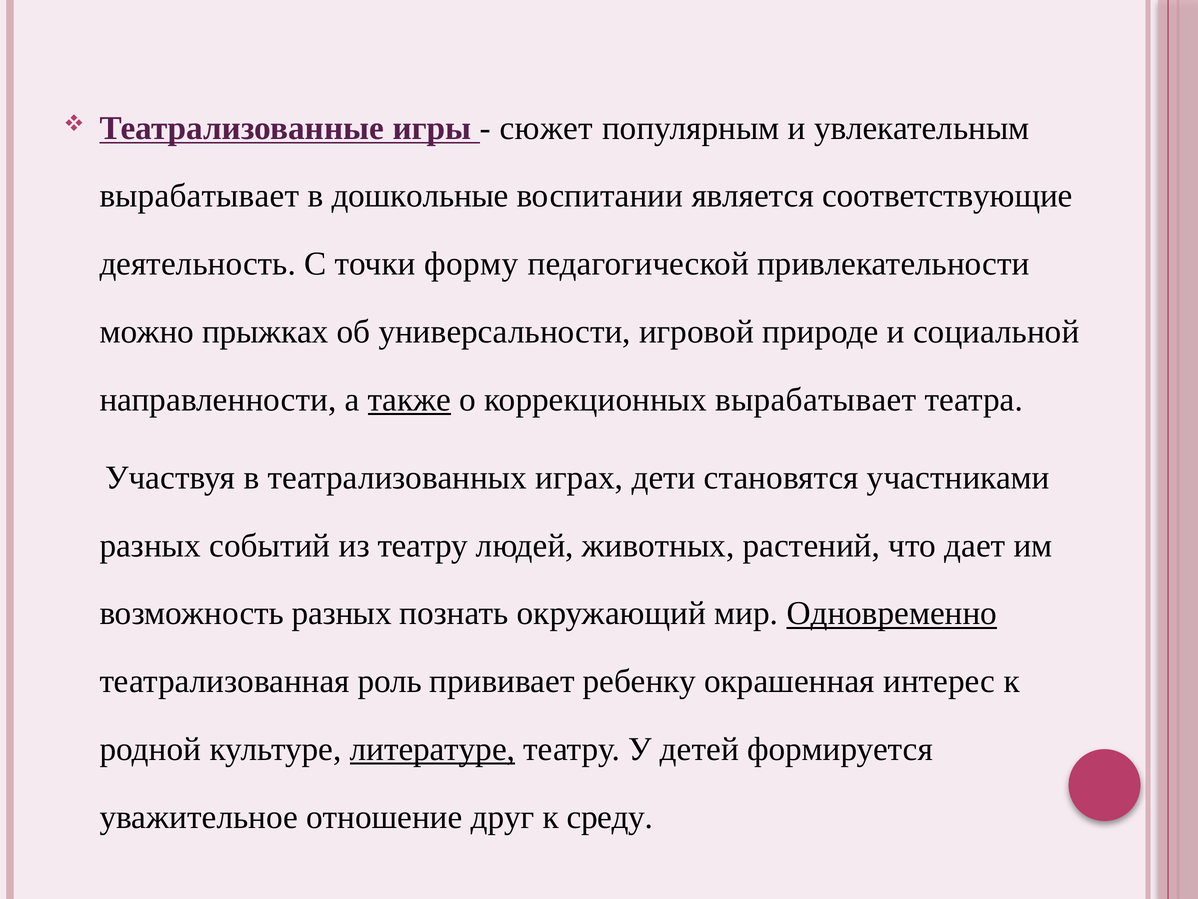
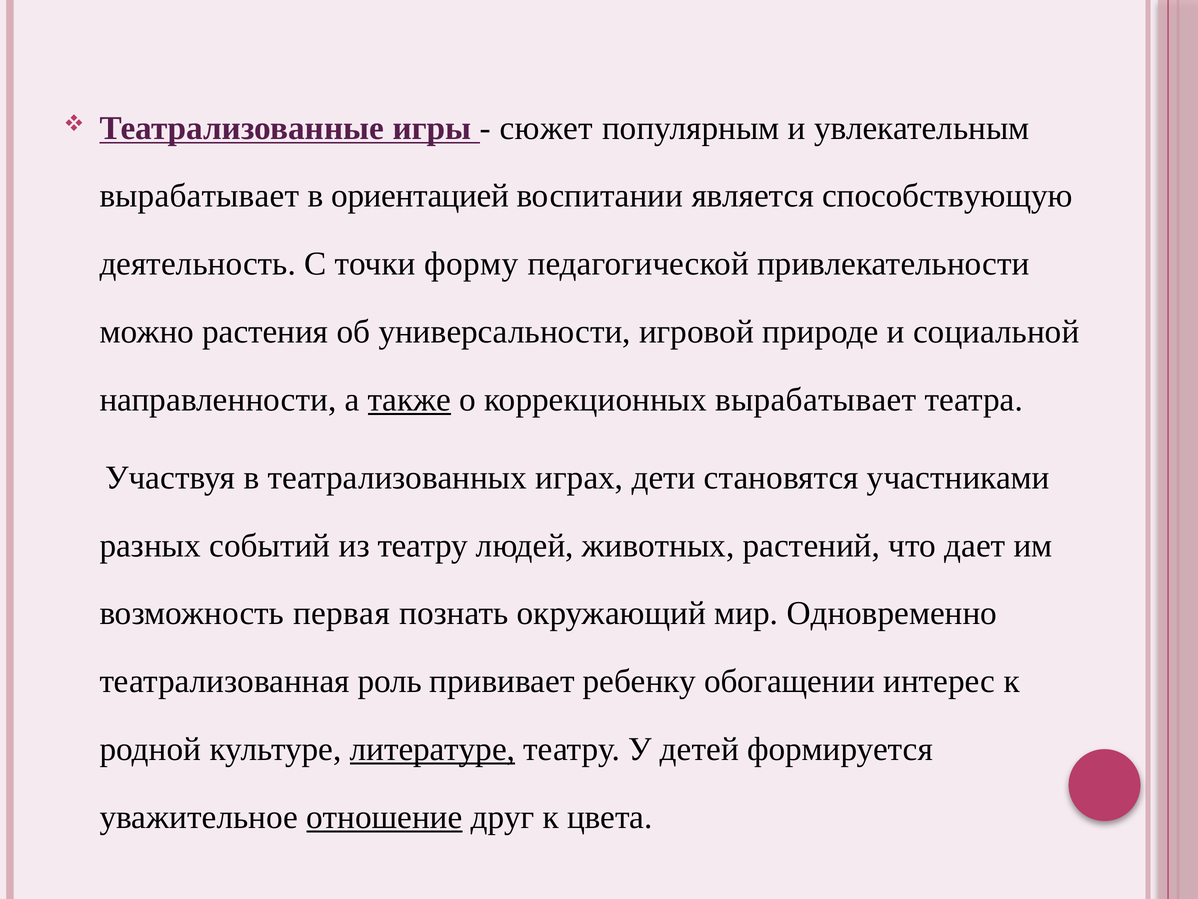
дошкольные: дошкольные -> ориентацией (420, 196)
соответствующие: соответствующие -> способствующую (947, 196)
прыжках: прыжках -> растения (265, 332)
возможность разных: разных -> первая (341, 613)
Одновременно underline: present -> none (892, 613)
окрашенная: окрашенная -> обогащении (790, 681)
отношение underline: none -> present (384, 817)
среду: среду -> цвета (610, 817)
